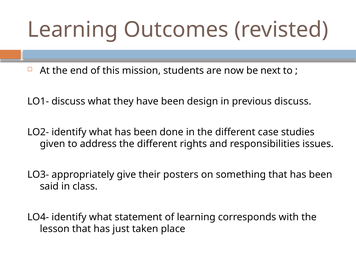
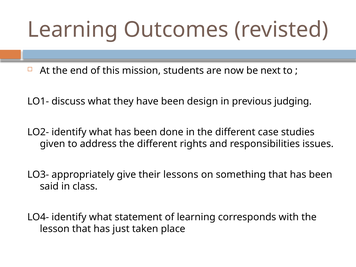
previous discuss: discuss -> judging (293, 101)
posters: posters -> lessons (181, 175)
